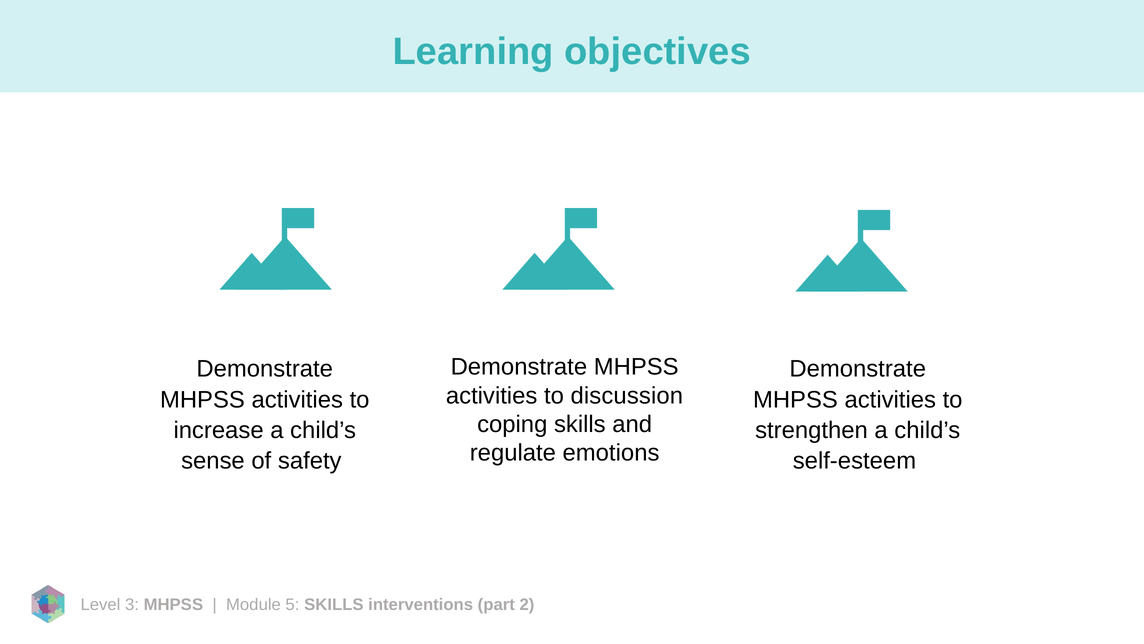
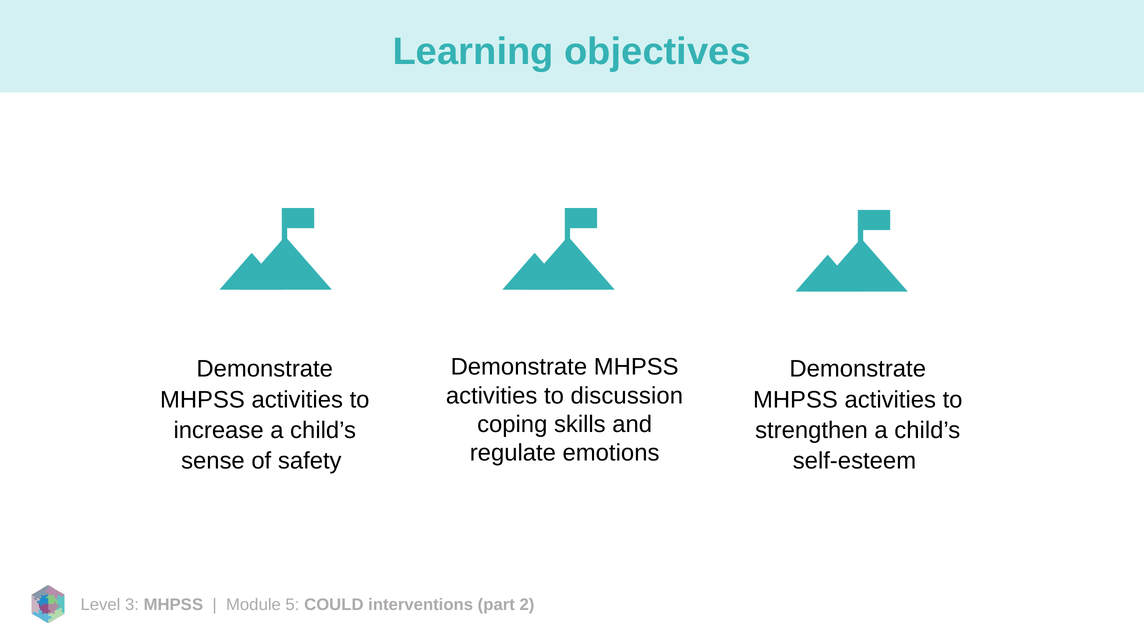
SKILLS: SKILLS -> COULD (334, 604)
